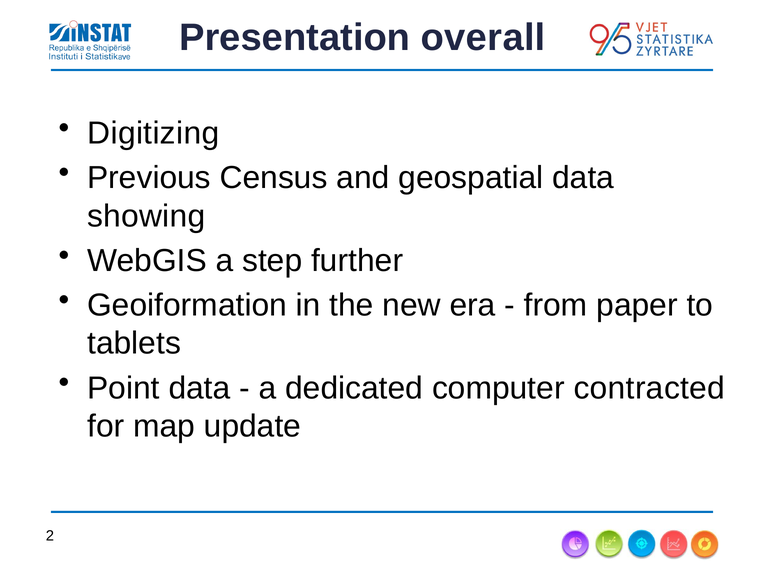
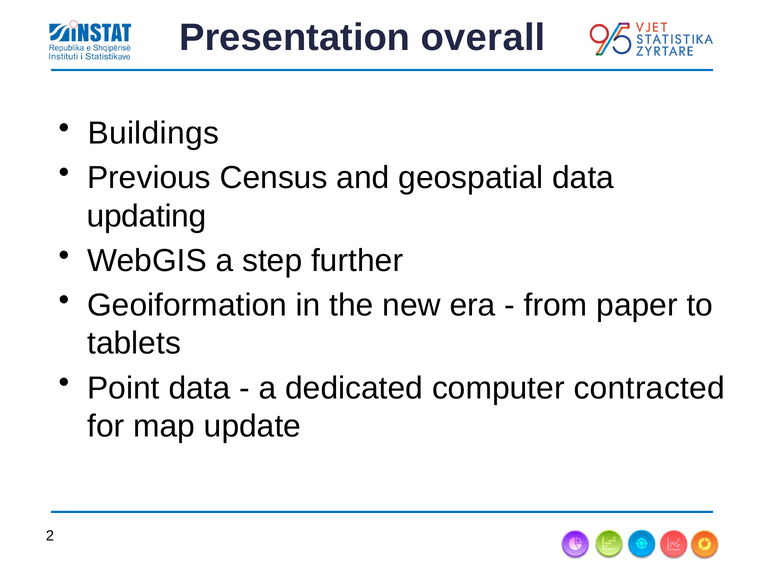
Digitizing: Digitizing -> Buildings (153, 133)
showing: showing -> updating (147, 216)
